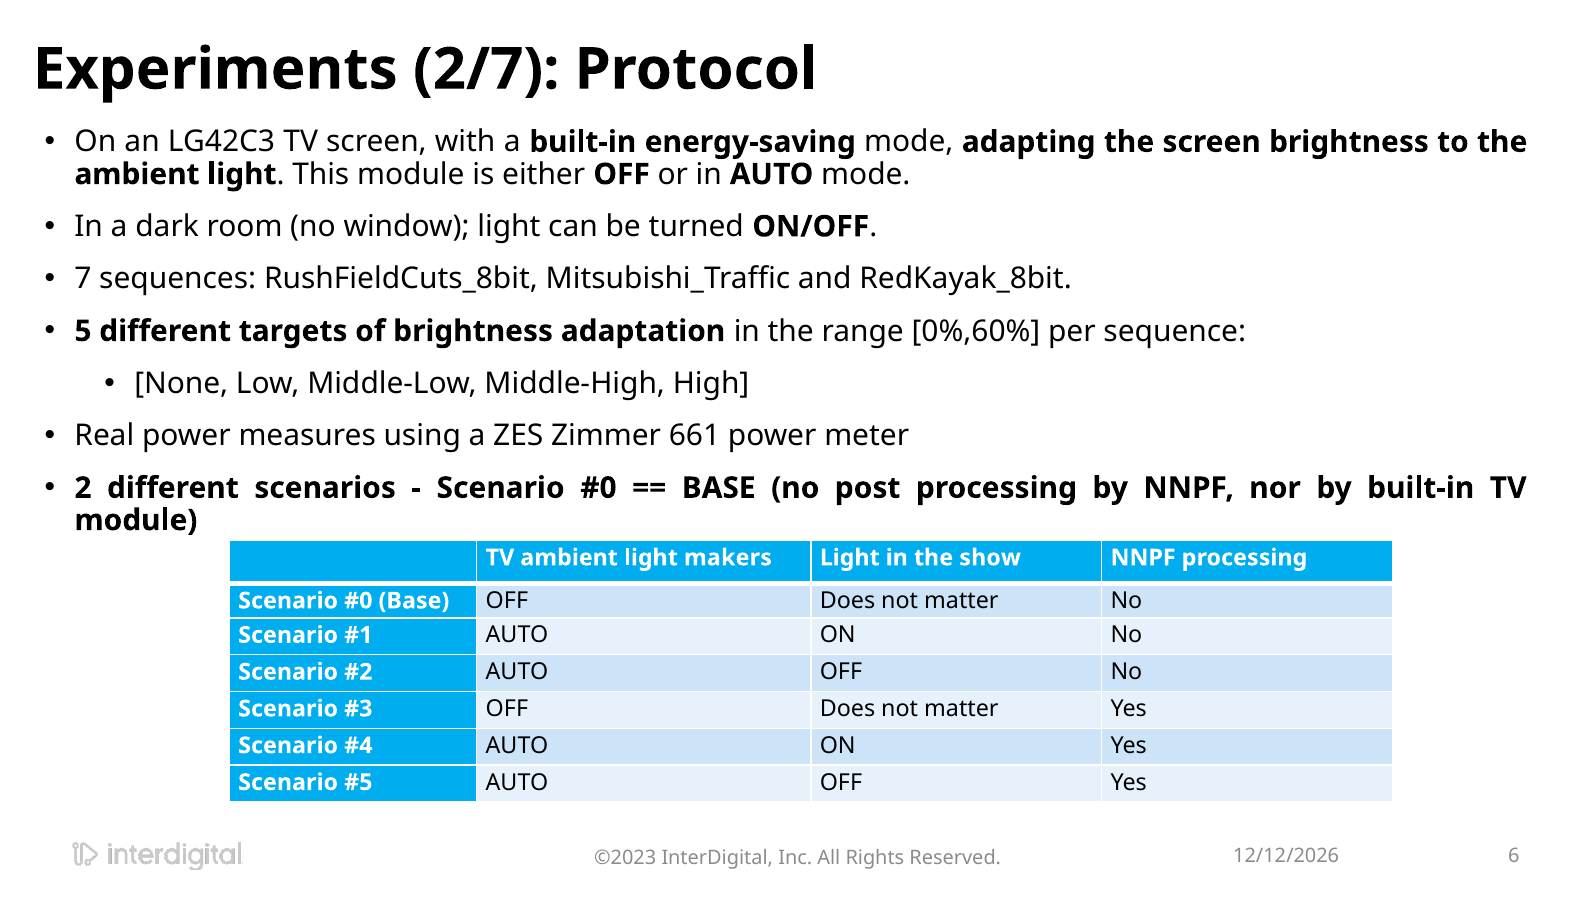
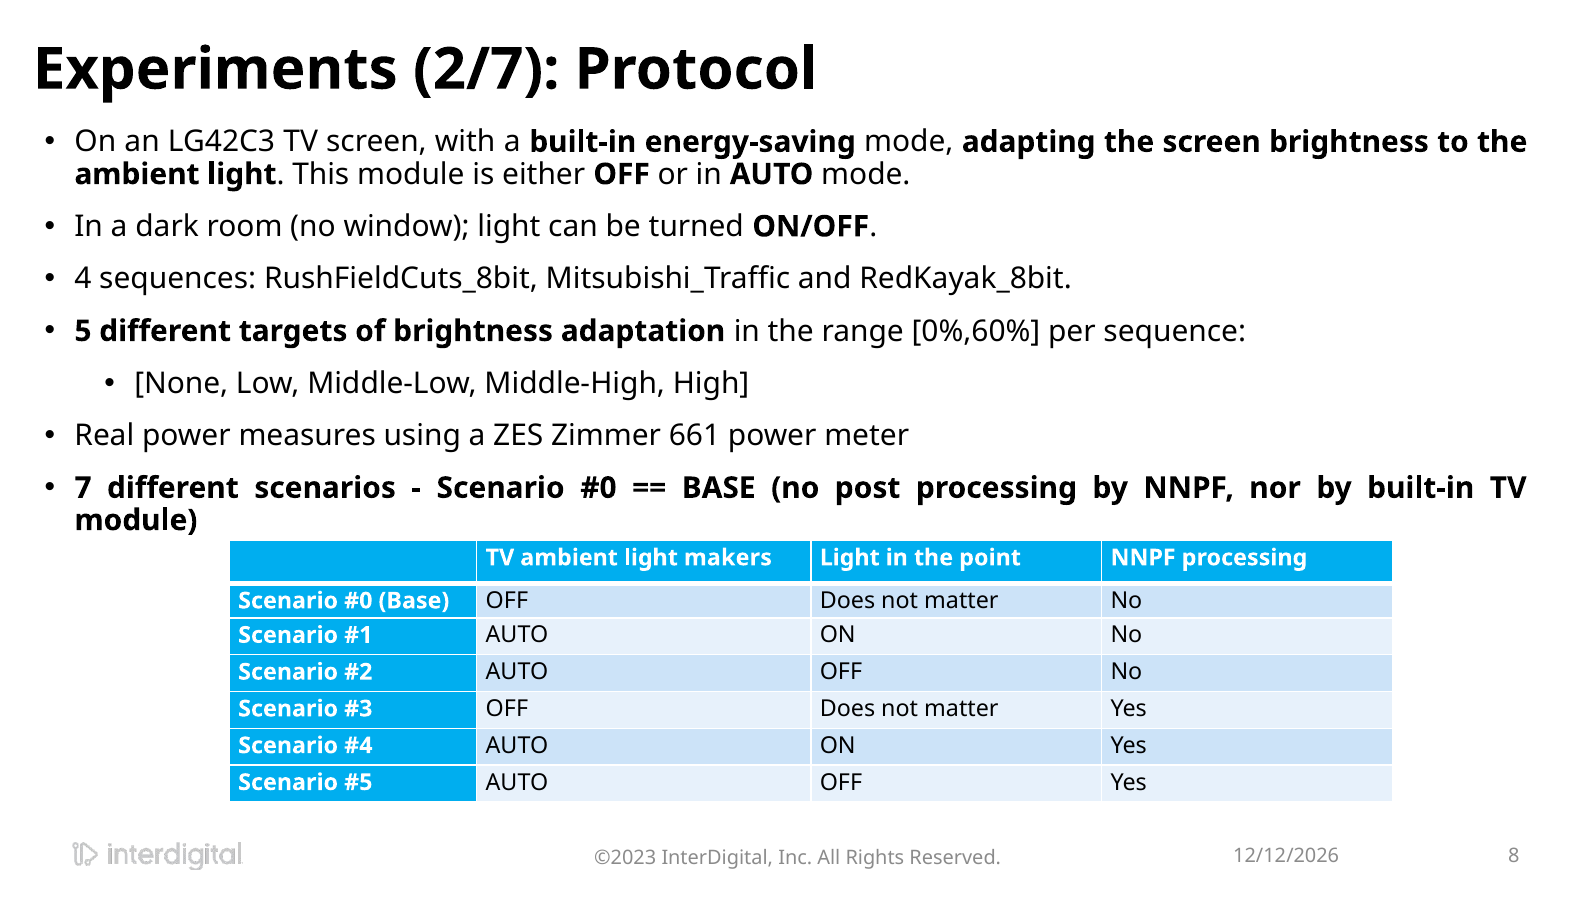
7: 7 -> 4 (83, 279)
2: 2 -> 7 (83, 488)
show: show -> point (990, 557)
6: 6 -> 8 (1514, 856)
